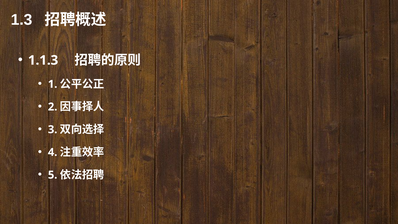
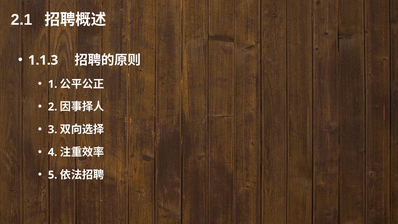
1.3: 1.3 -> 2.1 (22, 20)
